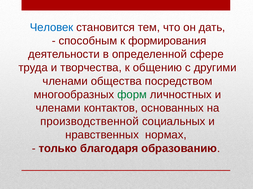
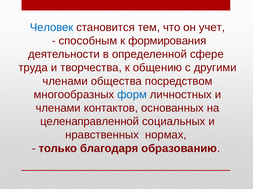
дать: дать -> учет (212, 27)
форм colour: green -> blue (132, 95)
производственной: производственной -> целенаправленной (90, 122)
